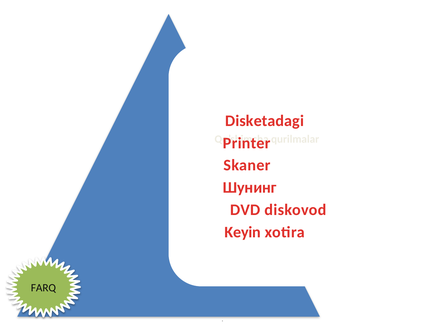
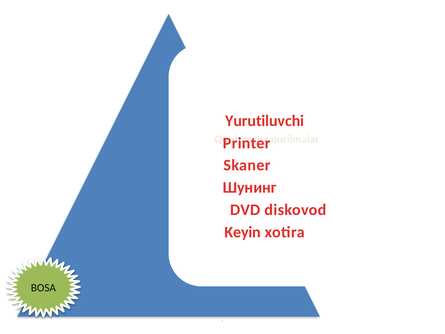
Diskеtadagi: Diskеtadagi -> Yurutiluvchi (265, 121)
FARQ: FARQ -> BOSA (43, 288)
